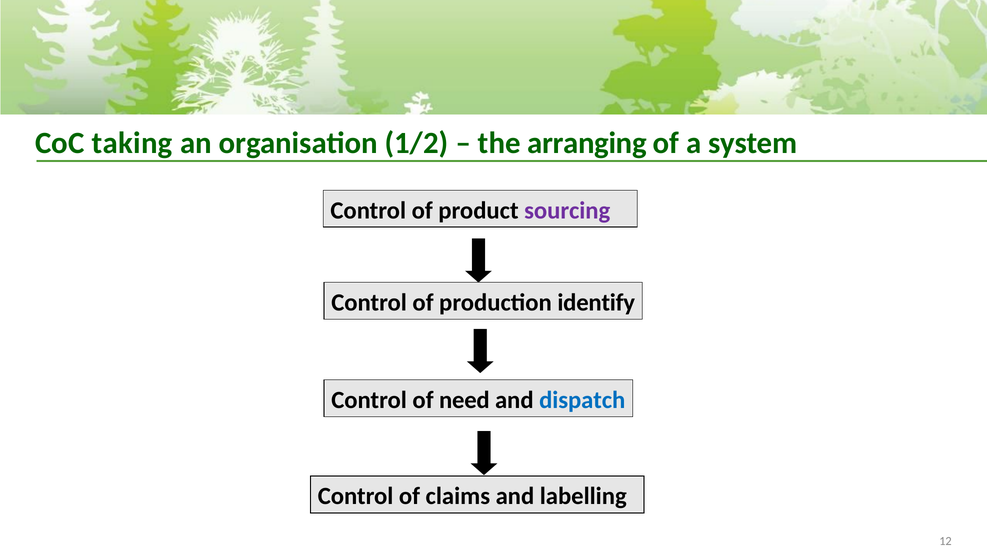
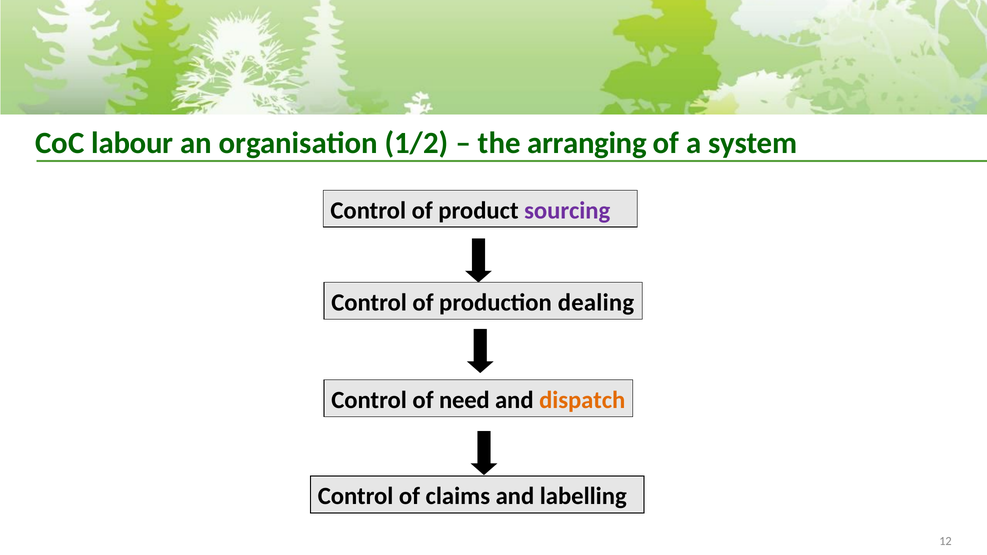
taking: taking -> labour (132, 143)
identify: identify -> dealing (596, 303)
dispatch colour: blue -> orange (582, 400)
